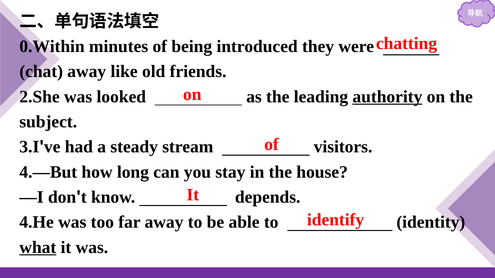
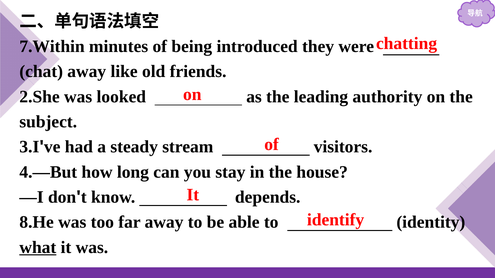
0.Within: 0.Within -> 7.Within (52, 46)
authority underline: present -> none (387, 97)
4.He: 4.He -> 8.He (37, 222)
